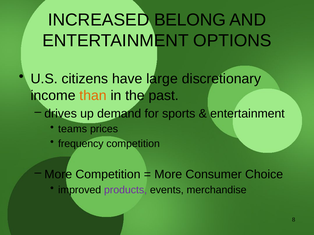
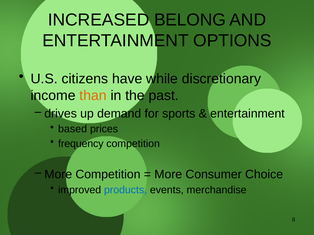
large: large -> while (162, 79)
teams: teams -> based (73, 129)
products colour: purple -> blue (126, 190)
